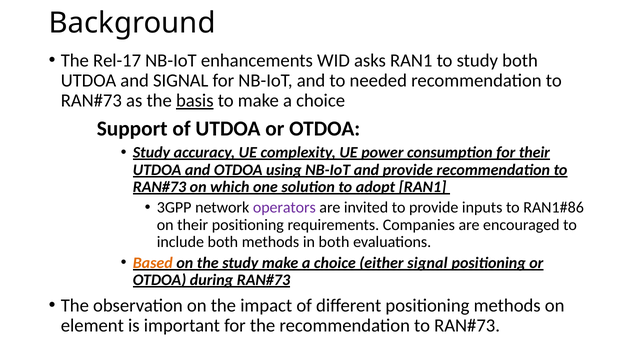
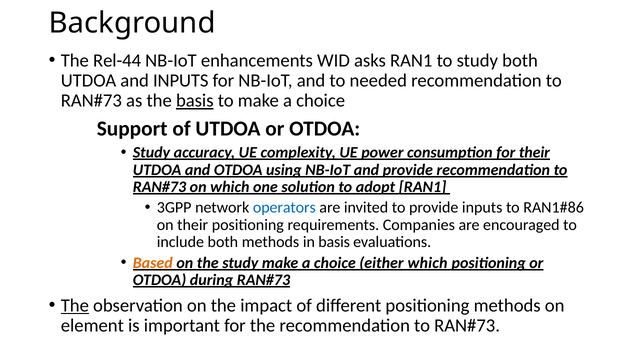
Rel-17: Rel-17 -> Rel-44 (117, 60)
and SIGNAL: SIGNAL -> INPUTS (181, 81)
operators colour: purple -> blue (284, 208)
in both: both -> basis (334, 242)
either signal: signal -> which (428, 263)
The underline: none -> present (75, 305)
